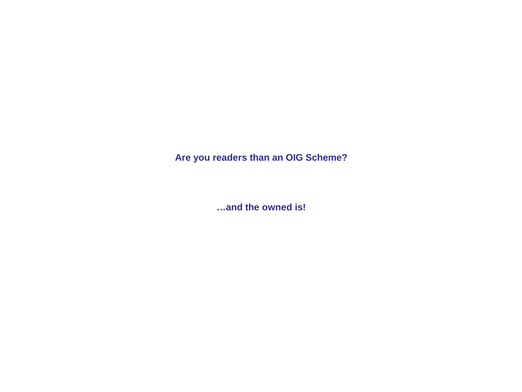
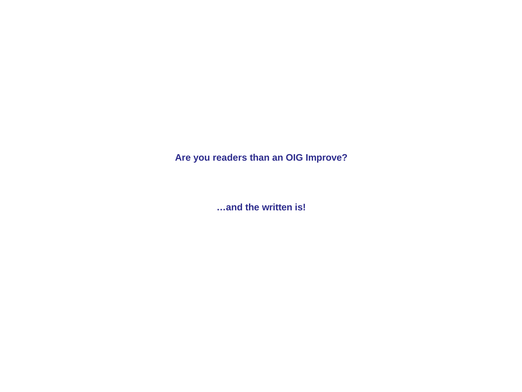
Scheme: Scheme -> Improve (327, 157)
owned: owned -> written (277, 207)
